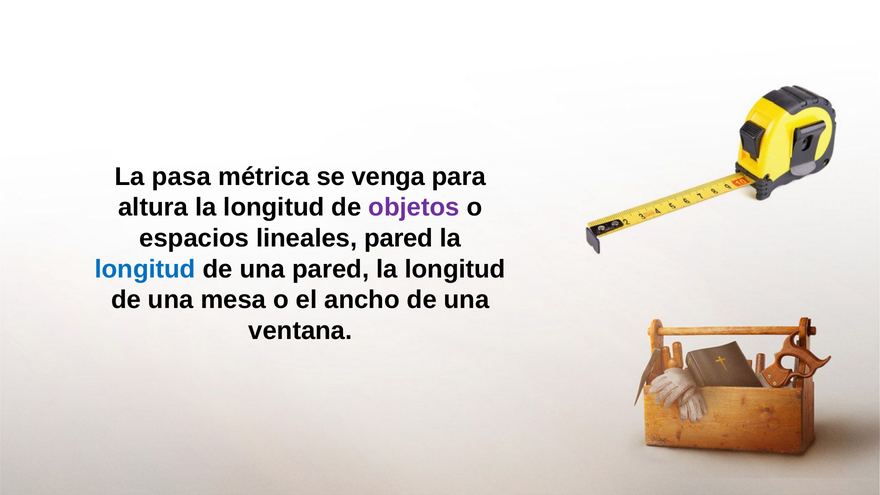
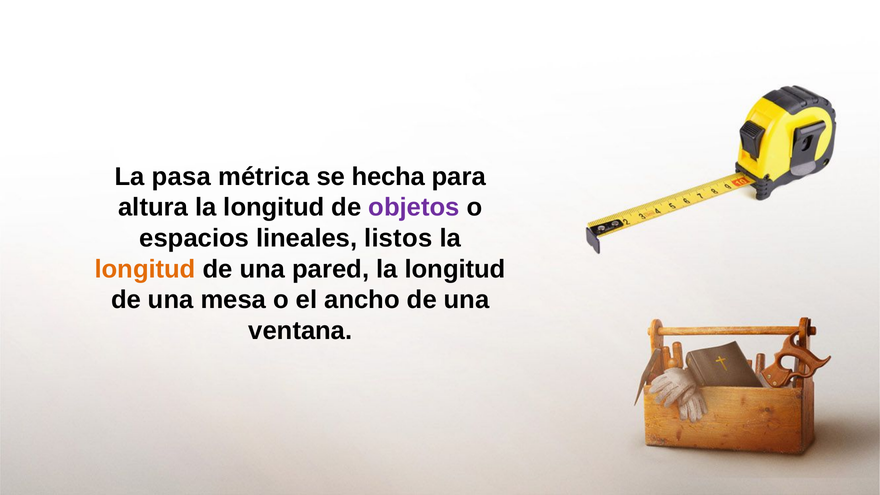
venga: venga -> hecha (389, 177)
lineales pared: pared -> listos (398, 238)
longitud colour: blue -> orange (145, 269)
